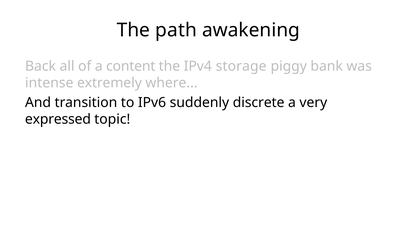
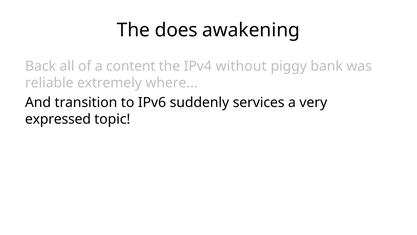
path: path -> does (176, 30)
storage: storage -> without (241, 66)
intense: intense -> reliable (49, 83)
discrete: discrete -> services (259, 102)
